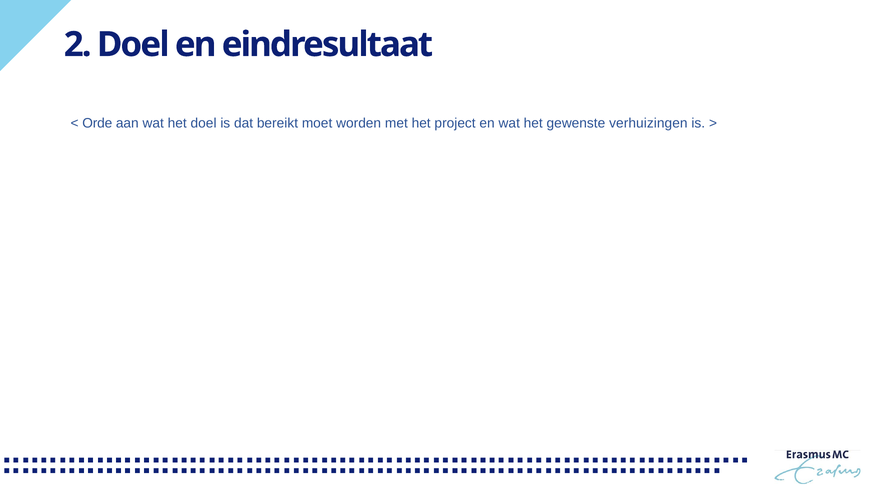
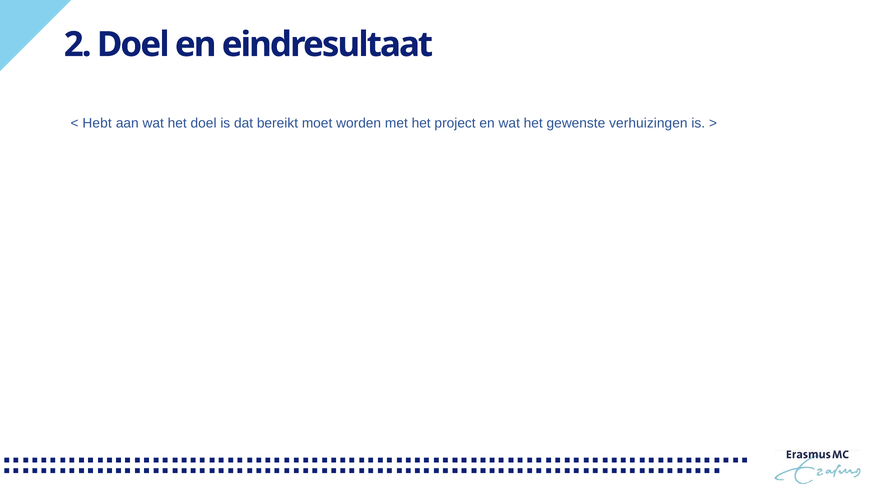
Orde: Orde -> Hebt (97, 123)
